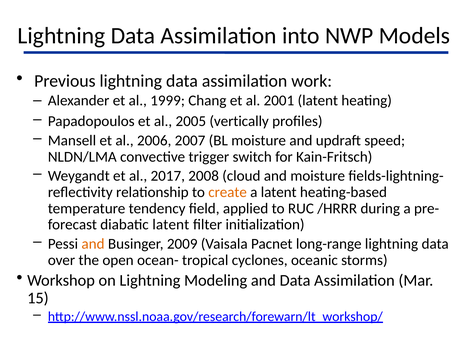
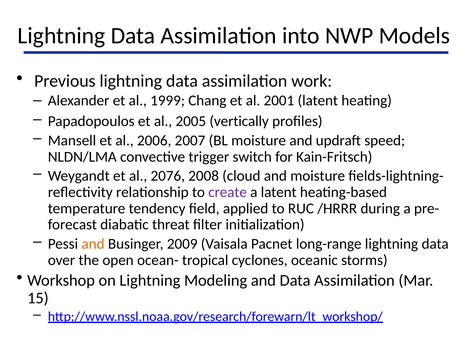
2017: 2017 -> 2076 (168, 176)
create colour: orange -> purple (228, 192)
diabatic latent: latent -> threat (171, 225)
